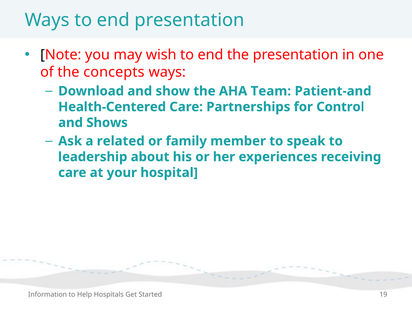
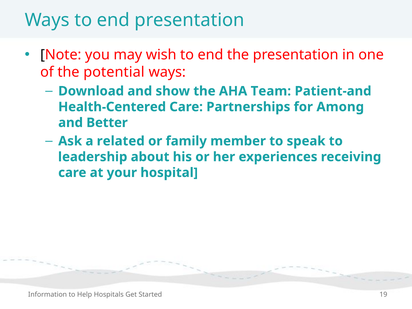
concepts: concepts -> potential (114, 72)
Control: Control -> Among (340, 107)
Shows: Shows -> Better (107, 123)
